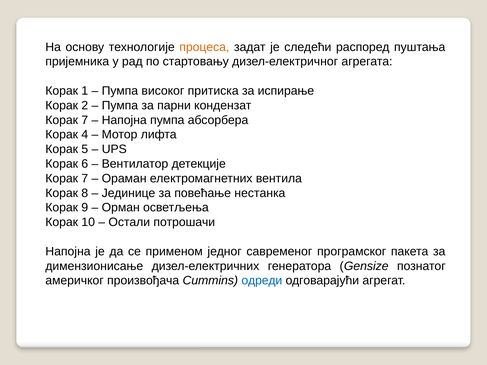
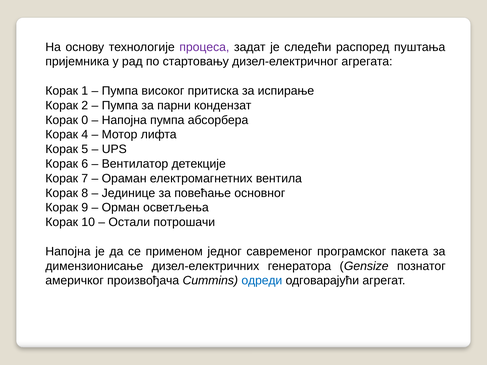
процеса colour: orange -> purple (204, 47)
7: 7 -> 0 (85, 120)
нестанка: нестанка -> основног (260, 193)
